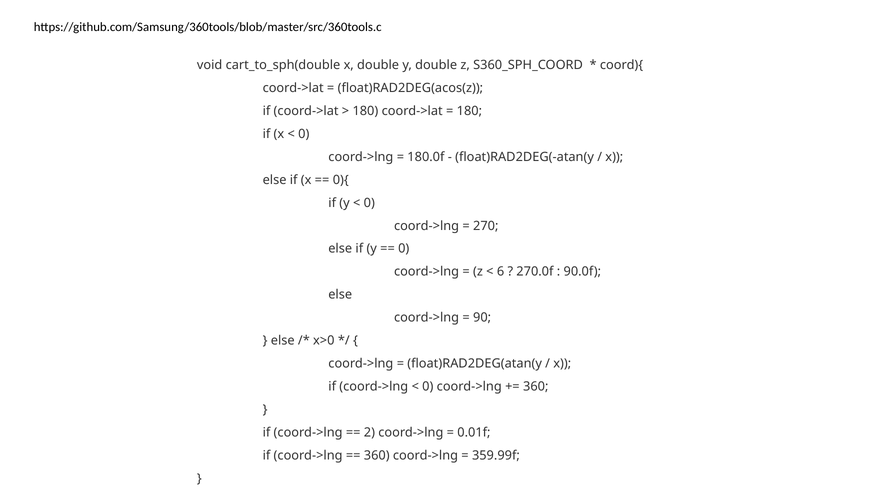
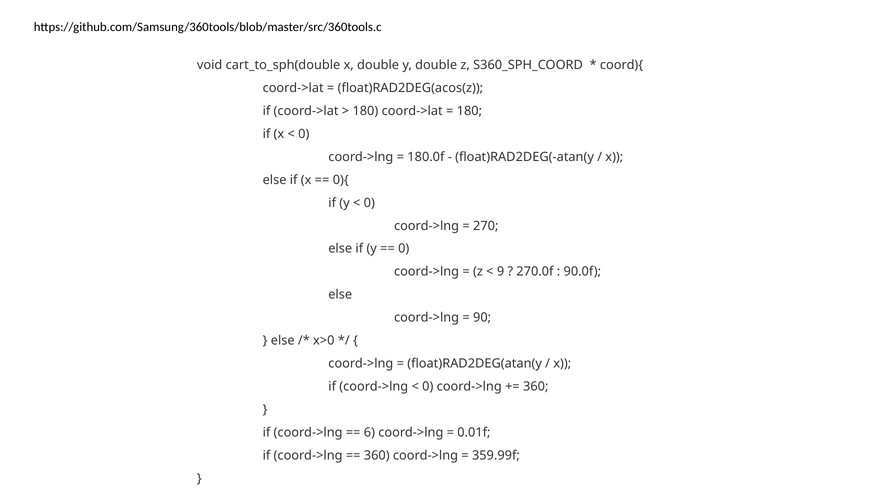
6: 6 -> 9 (501, 272)
2: 2 -> 6 (369, 432)
